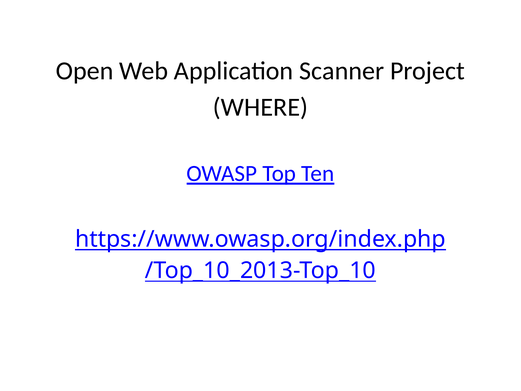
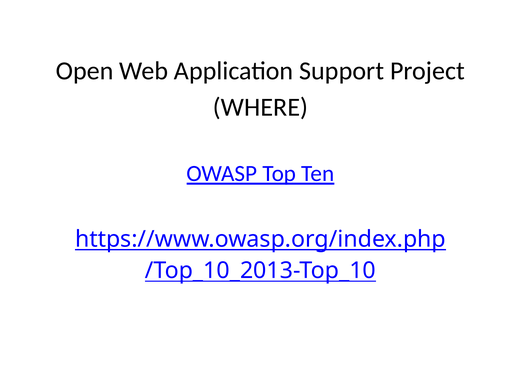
Scanner: Scanner -> Support (342, 71)
